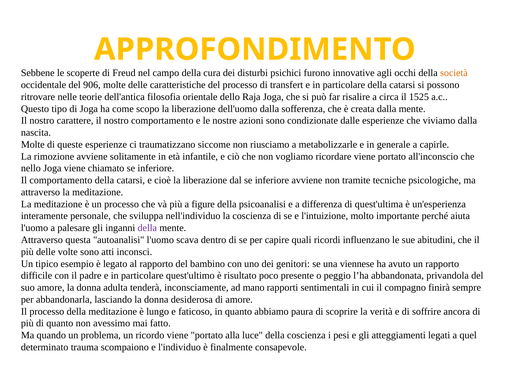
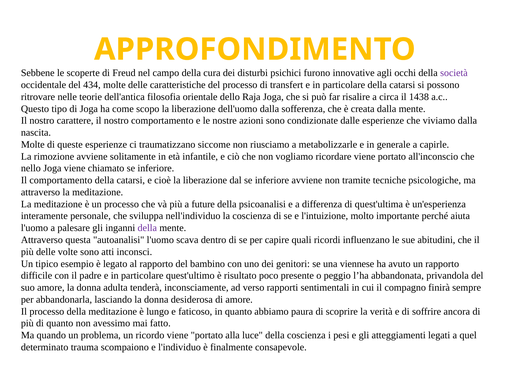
società colour: orange -> purple (454, 73)
906: 906 -> 434 (92, 85)
1525: 1525 -> 1438 (419, 97)
figure: figure -> future (203, 204)
mano: mano -> verso (254, 287)
